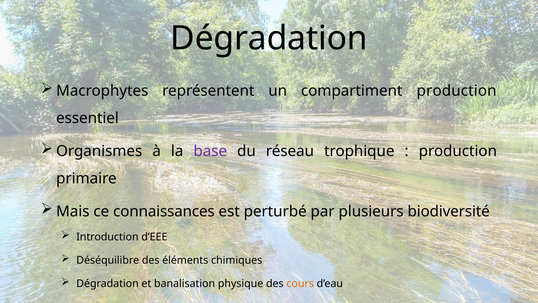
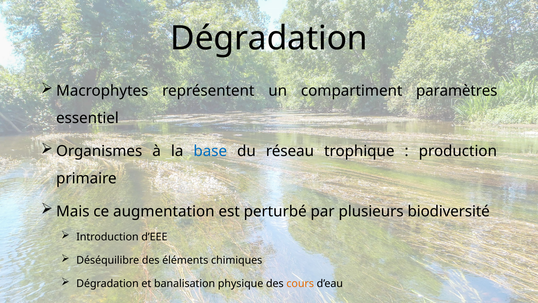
compartiment production: production -> paramètres (457, 91)
base colour: purple -> blue (210, 151)
connaissances: connaissances -> augmentation (164, 211)
